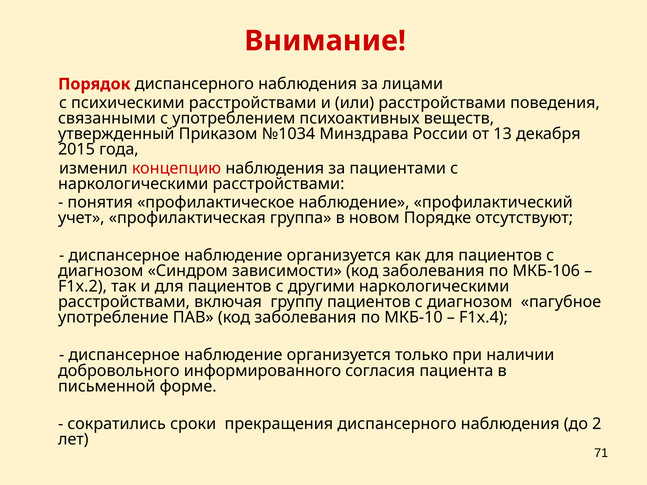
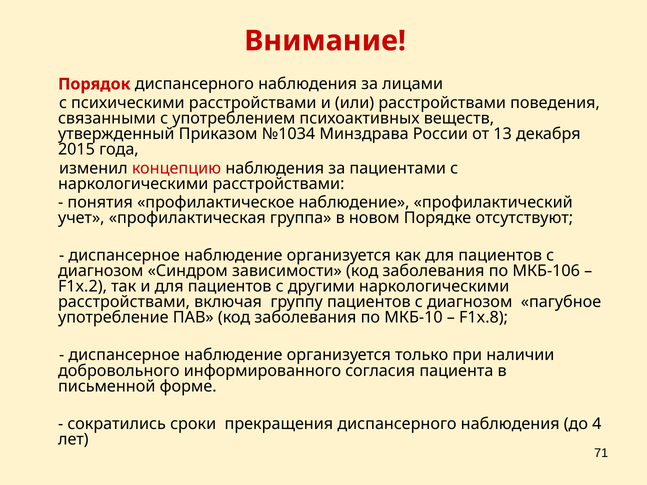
F1x.4: F1x.4 -> F1x.8 (484, 318)
2: 2 -> 4 (597, 424)
